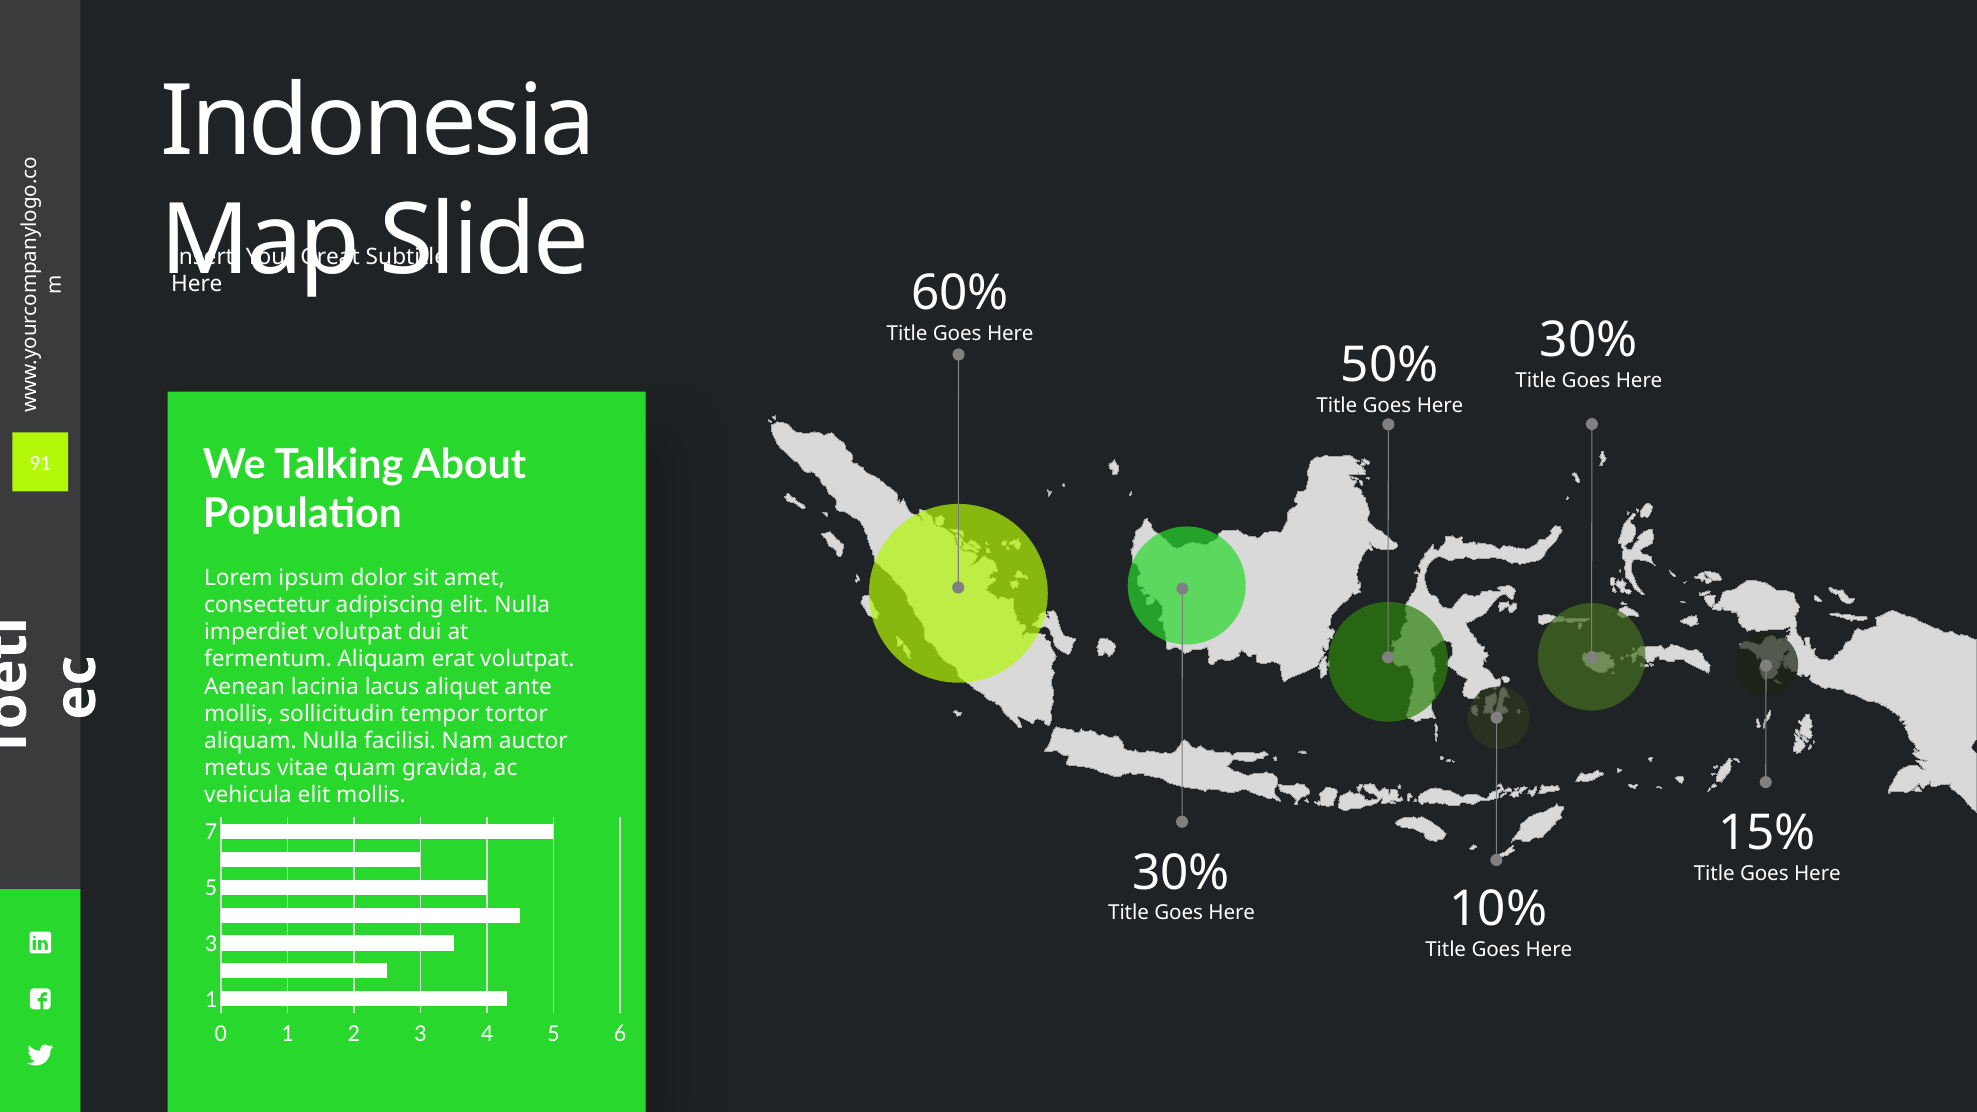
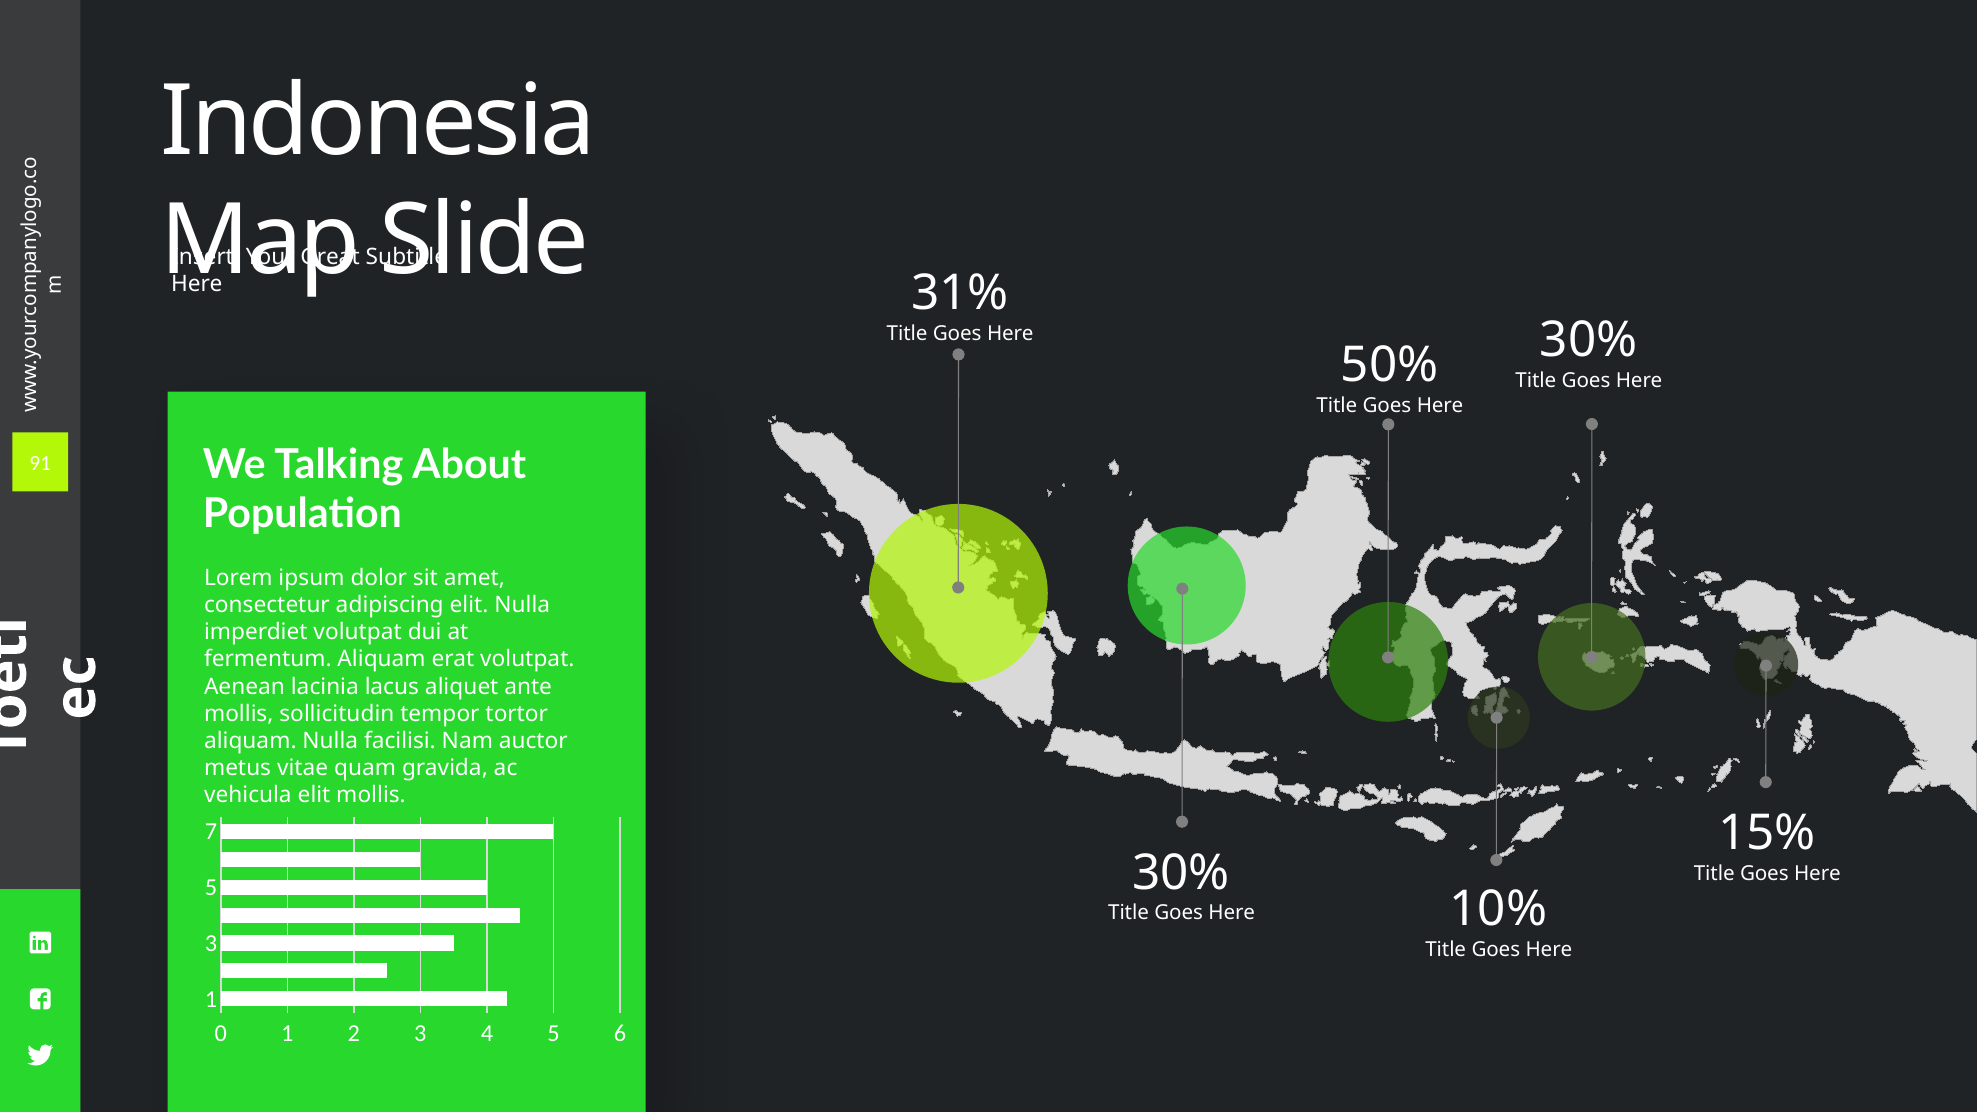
60%: 60% -> 31% (960, 294)
